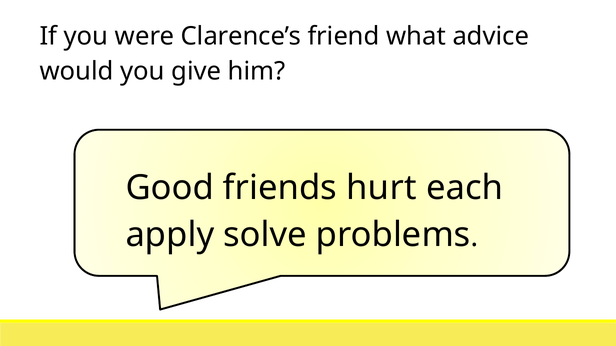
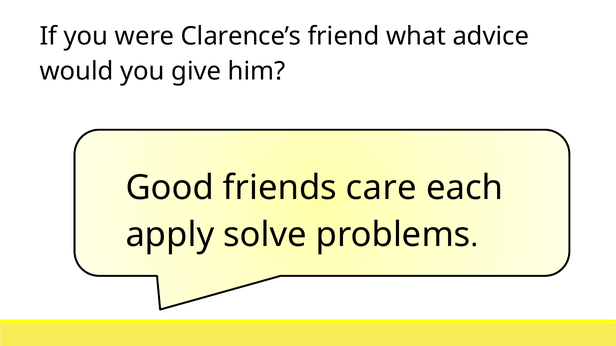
hurt: hurt -> care (381, 188)
